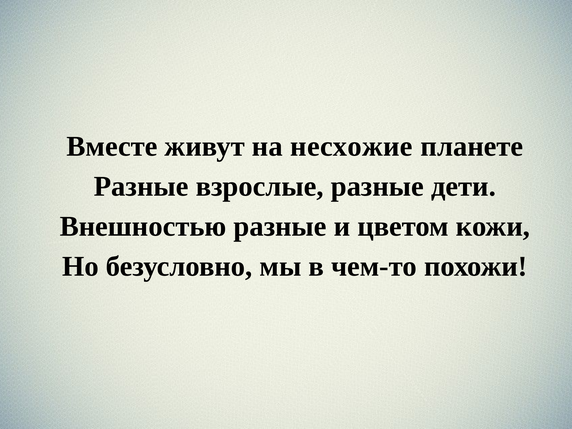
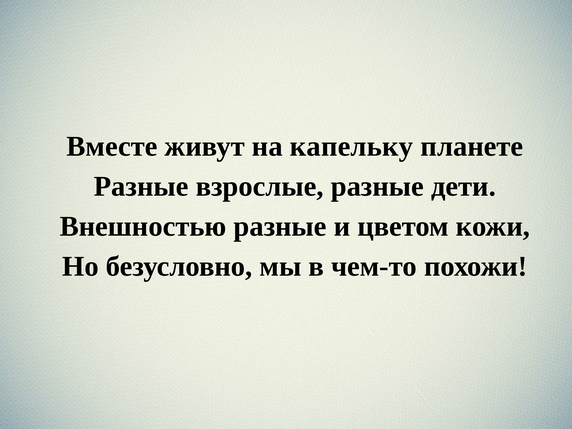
несхожие: несхожие -> капельку (351, 146)
